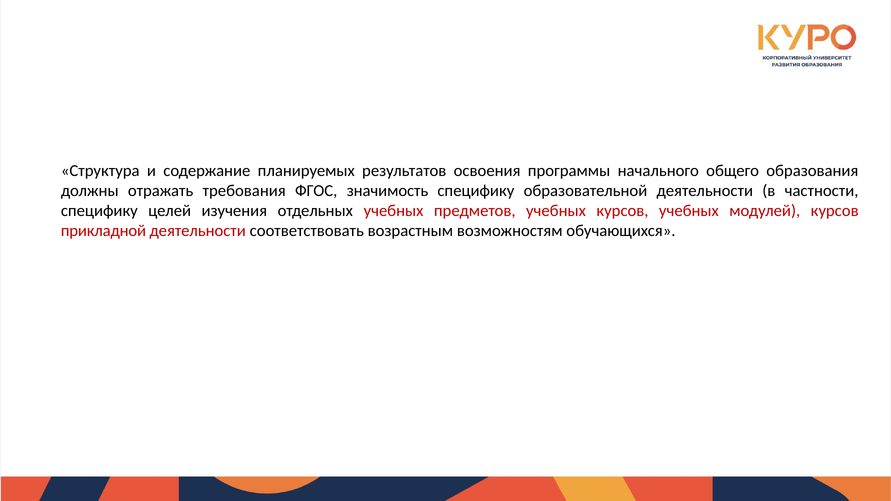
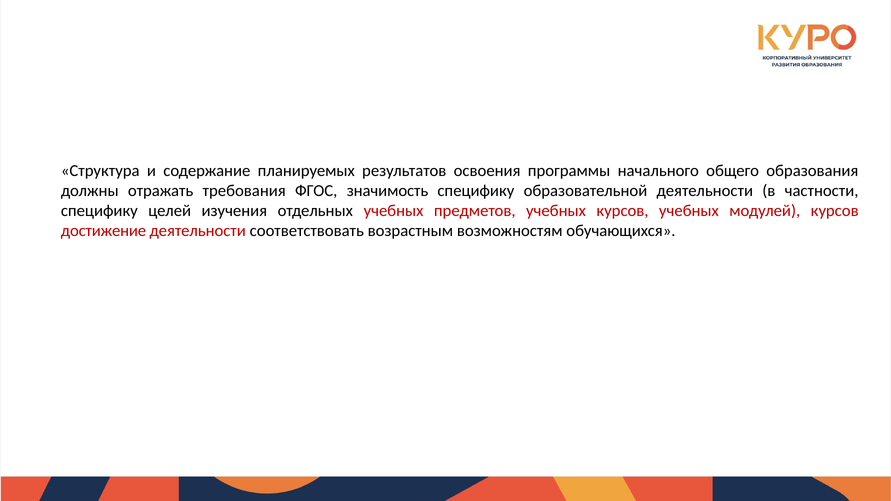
прикладной: прикладной -> достижение (103, 231)
